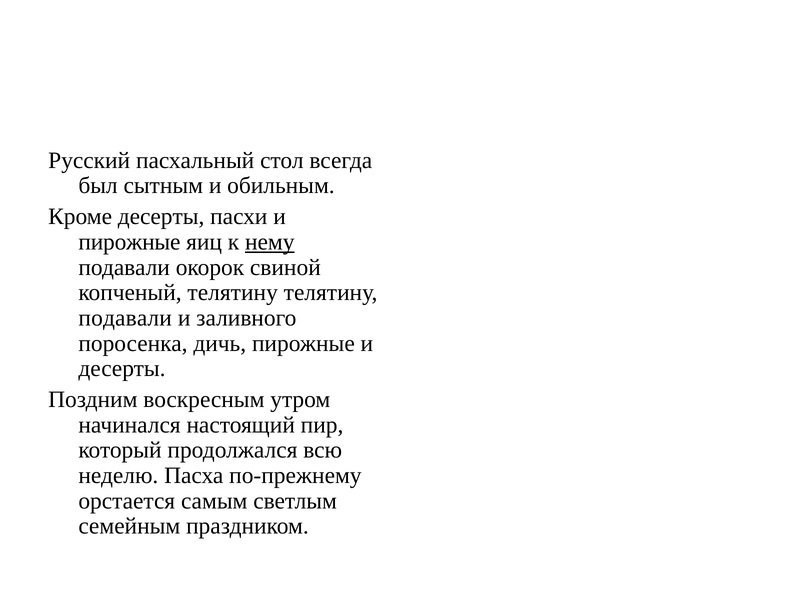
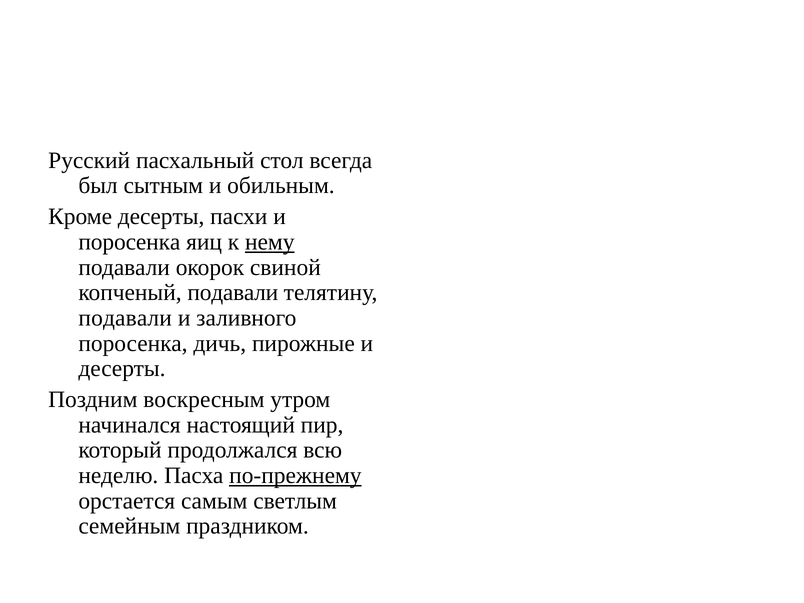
пирожные: пирожные -> поросенка (129, 242)
копченый телятину: телятину -> подавали (233, 293)
по-прежнему underline: none -> present (295, 476)
